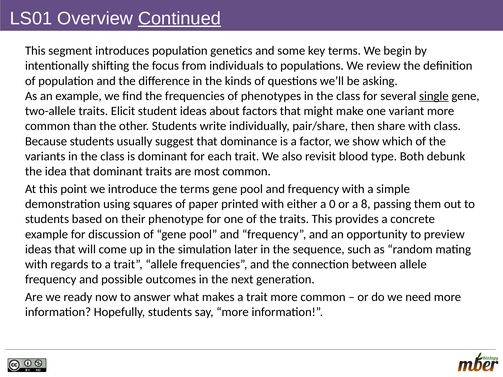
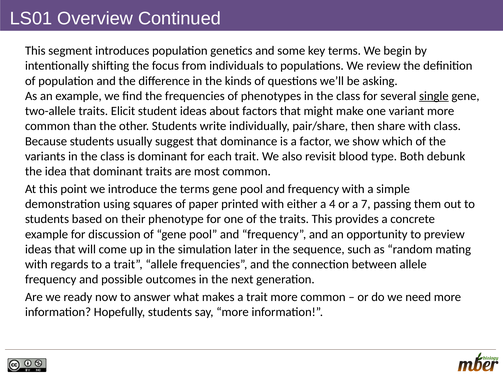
Continued underline: present -> none (179, 19)
0: 0 -> 4 (332, 204)
8: 8 -> 7 (366, 204)
